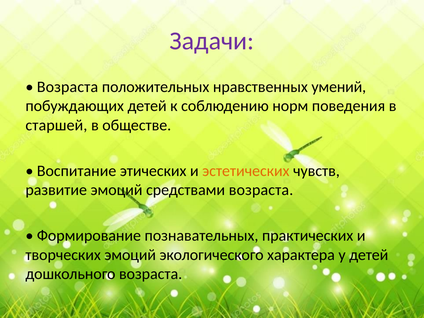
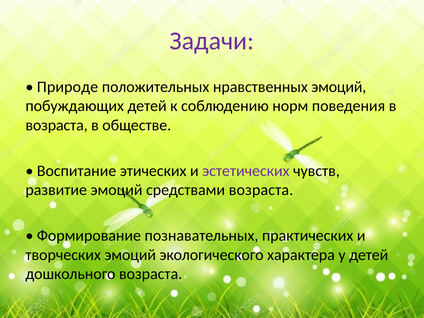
Возраста: Возраста -> Природе (68, 87)
нравственных умений: умений -> эмоций (339, 87)
старшей: старшей -> возраста (57, 125)
эстетических colour: orange -> purple (246, 171)
